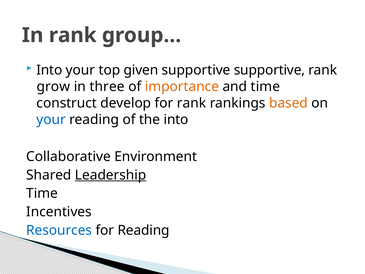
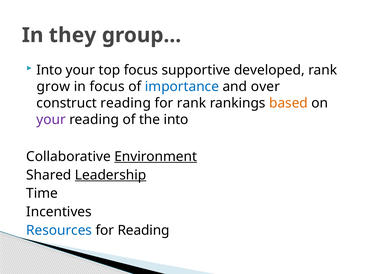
In rank: rank -> they (73, 35)
top given: given -> focus (141, 70)
supportive supportive: supportive -> developed (269, 70)
in three: three -> focus (107, 87)
importance colour: orange -> blue (182, 87)
and time: time -> over (265, 87)
construct develop: develop -> reading (126, 103)
your colour: blue -> purple (51, 119)
Environment underline: none -> present (156, 156)
